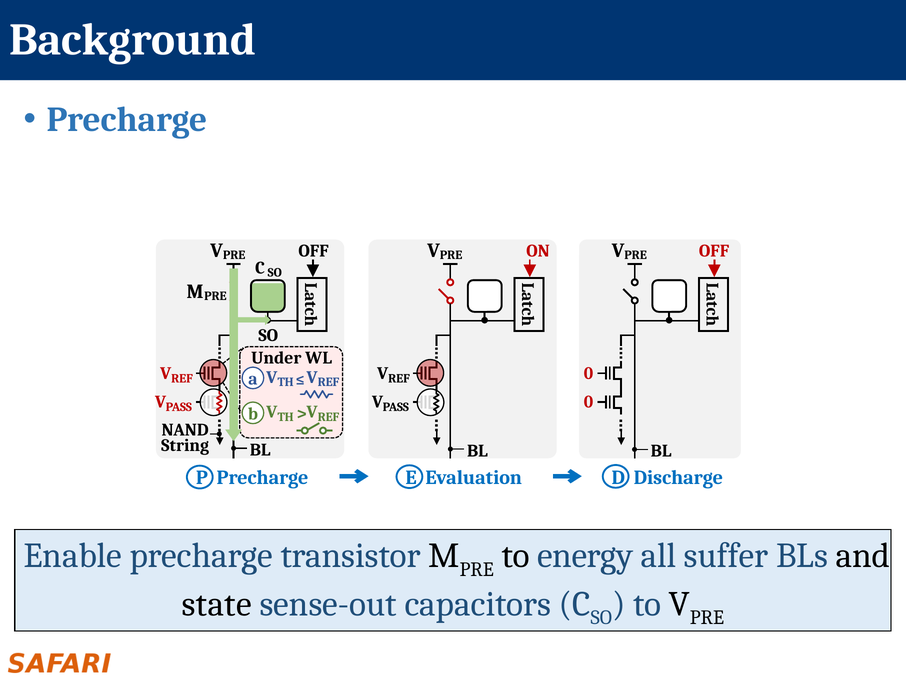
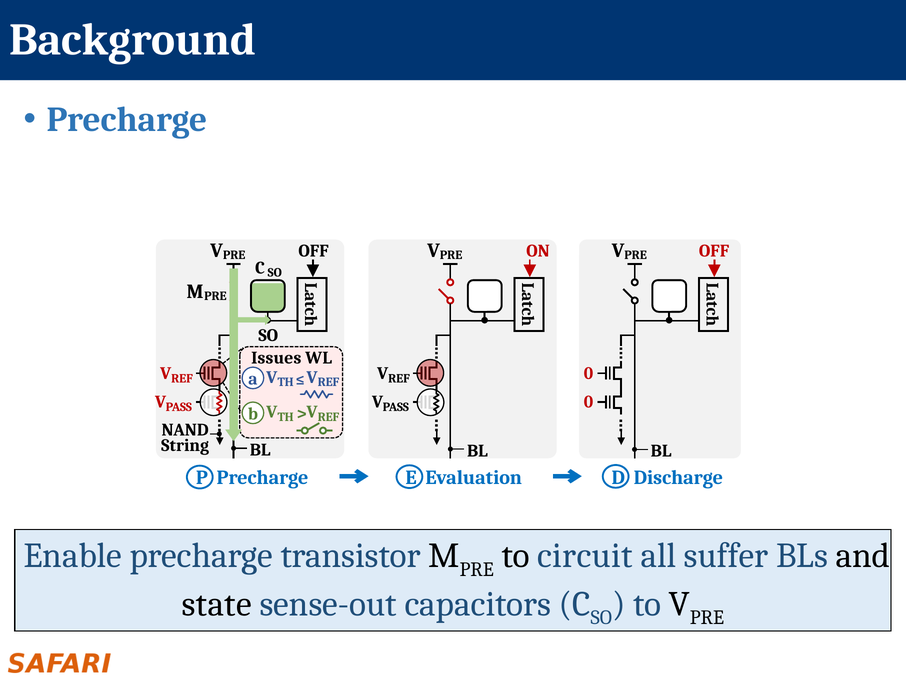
Under: Under -> Issues (276, 358)
energy: energy -> circuit (585, 556)
